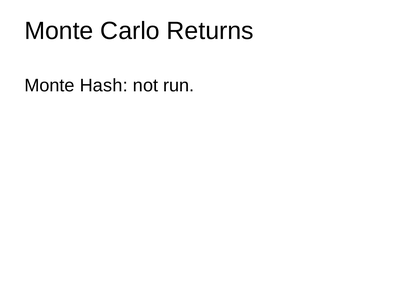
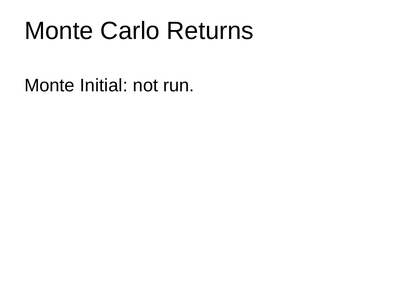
Hash: Hash -> Initial (104, 85)
